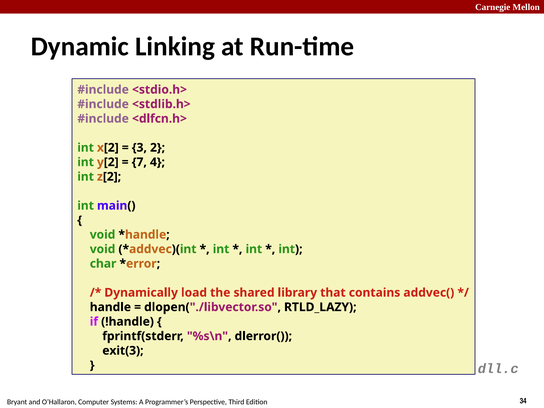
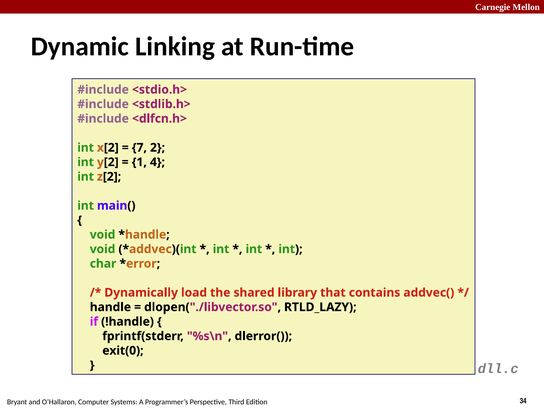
3: 3 -> 7 (139, 148)
7: 7 -> 1 (139, 162)
exit(3: exit(3 -> exit(0 (123, 351)
